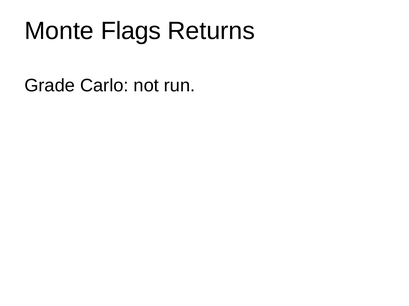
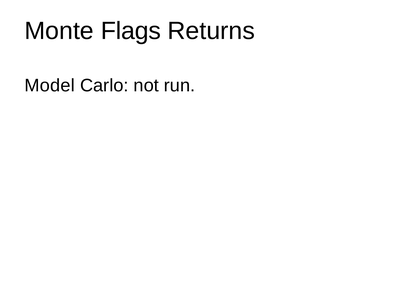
Grade: Grade -> Model (50, 86)
